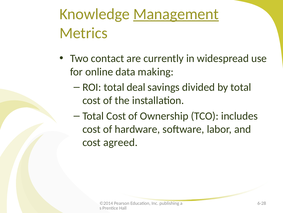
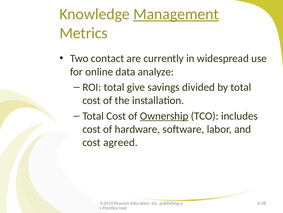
making: making -> analyze (156, 72)
deal: deal -> give (136, 87)
Ownership underline: none -> present (164, 116)
